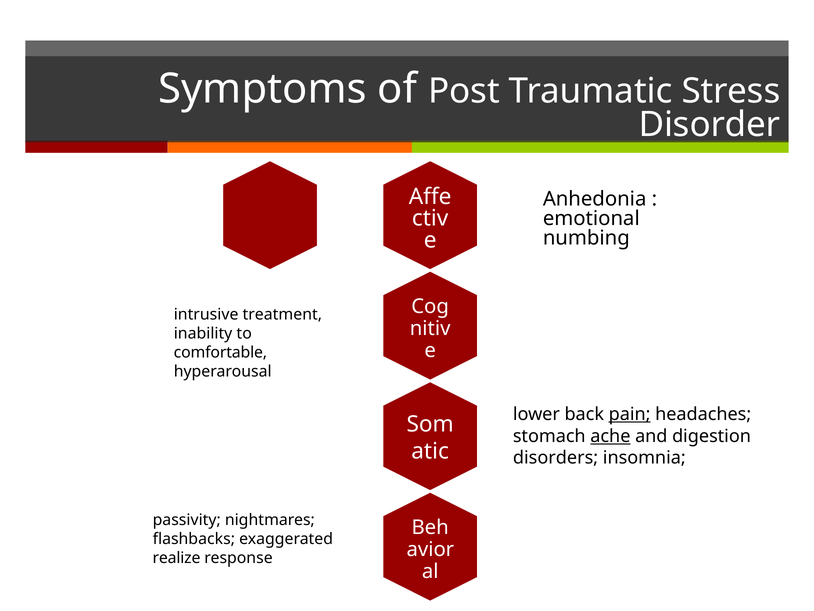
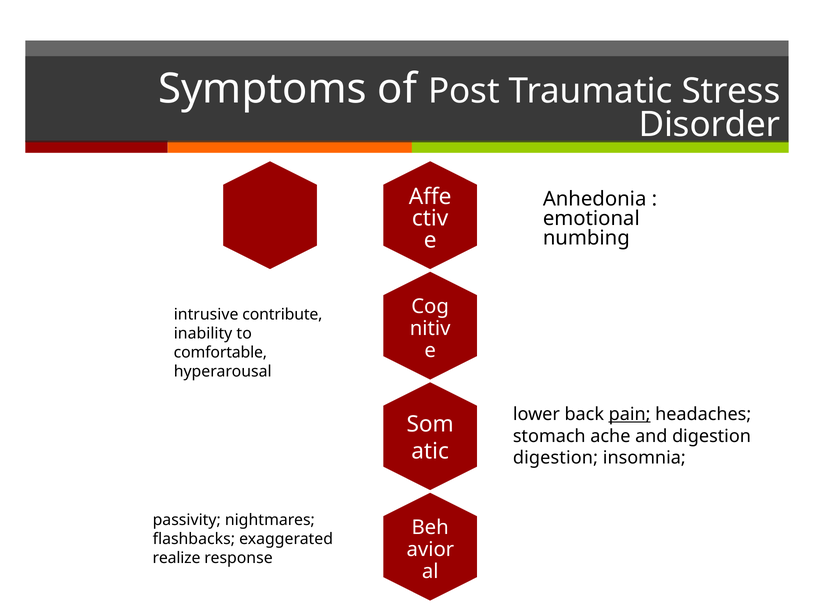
treatment: treatment -> contribute (282, 314)
ache underline: present -> none (610, 436)
disorders: disorders -> digestion (555, 457)
